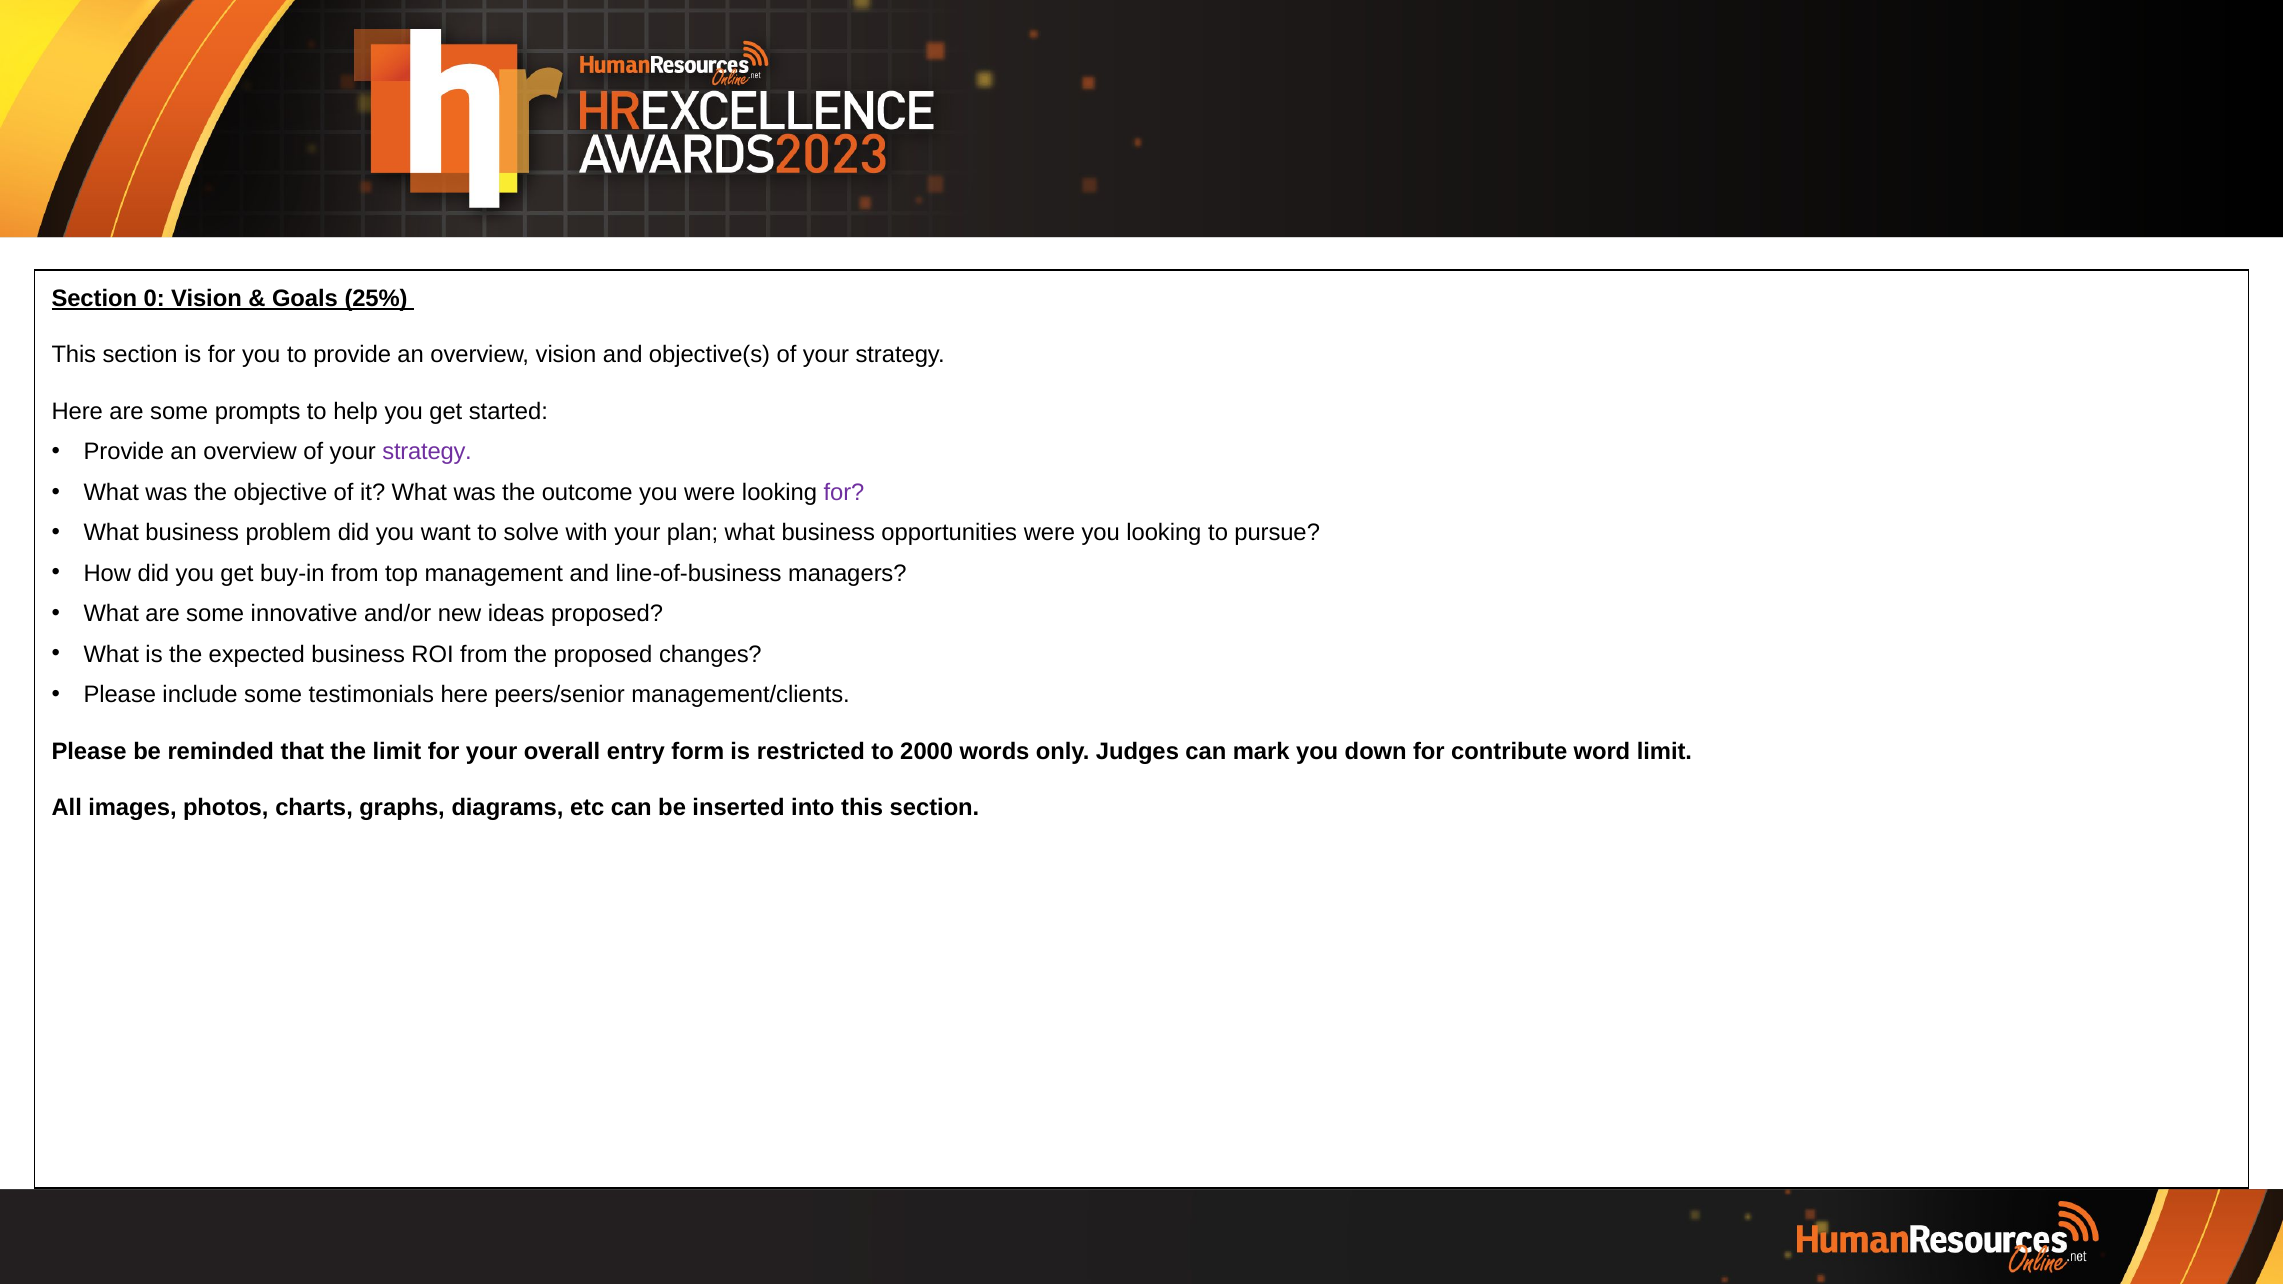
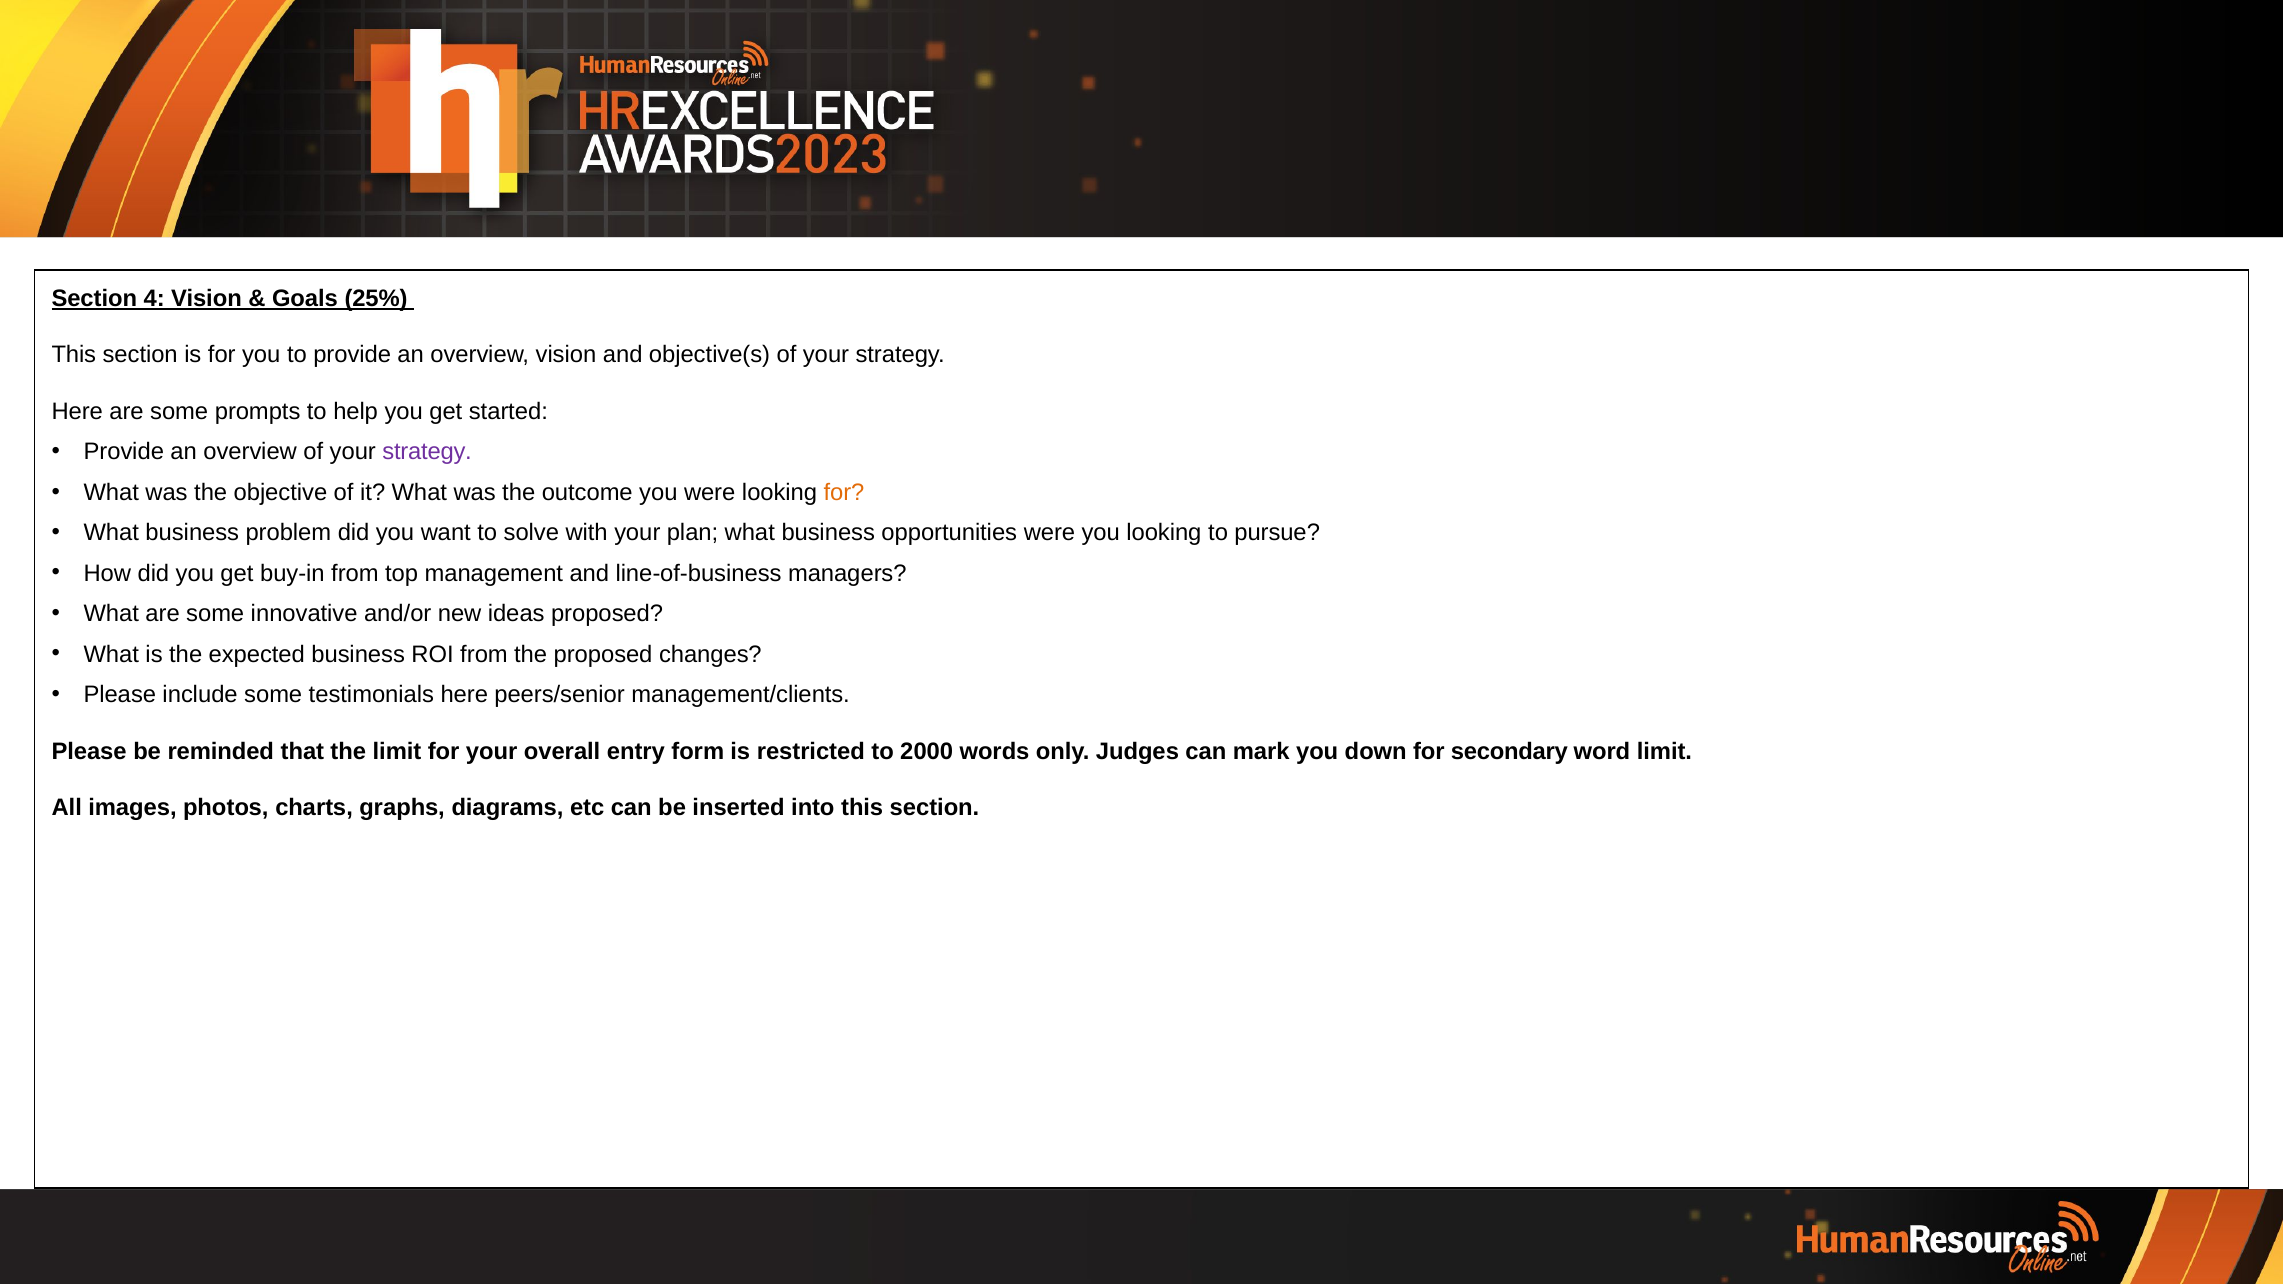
0: 0 -> 4 (154, 298)
for colour: purple -> orange (844, 493)
contribute: contribute -> secondary (1509, 751)
